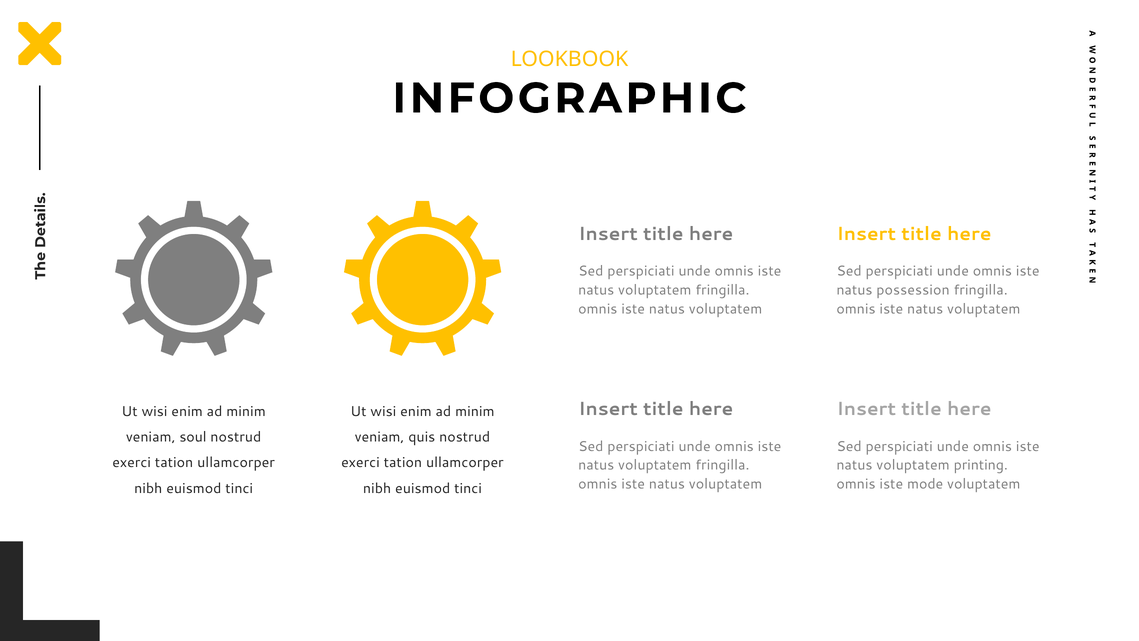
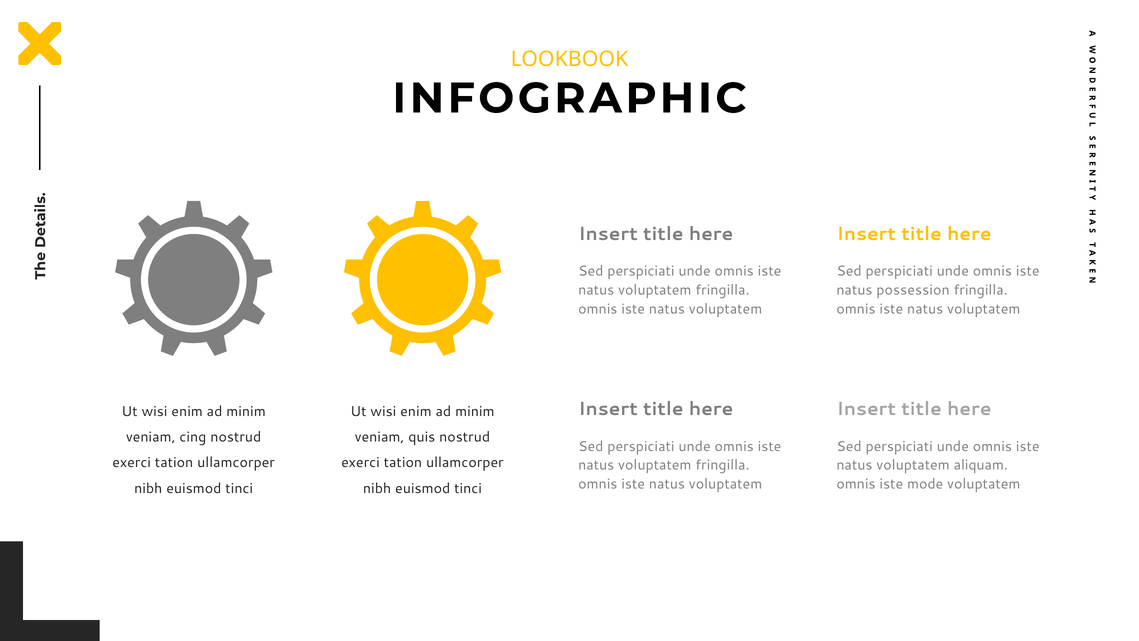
soul: soul -> cing (193, 437)
printing: printing -> aliquam (981, 465)
